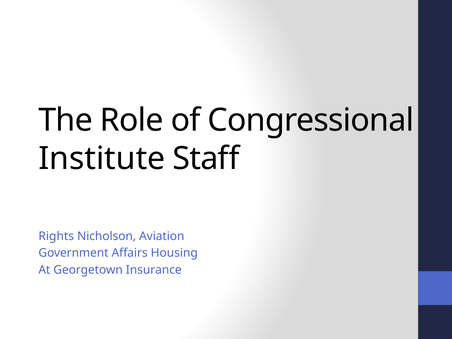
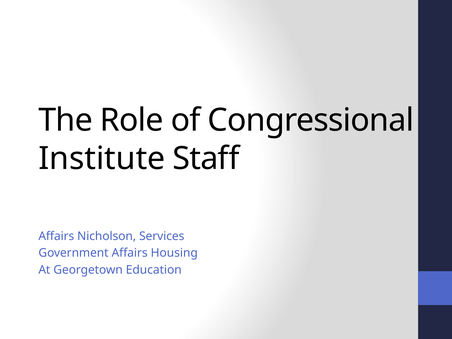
Rights: Rights -> Affairs (56, 236)
Aviation: Aviation -> Services (162, 236)
Insurance: Insurance -> Education (154, 270)
